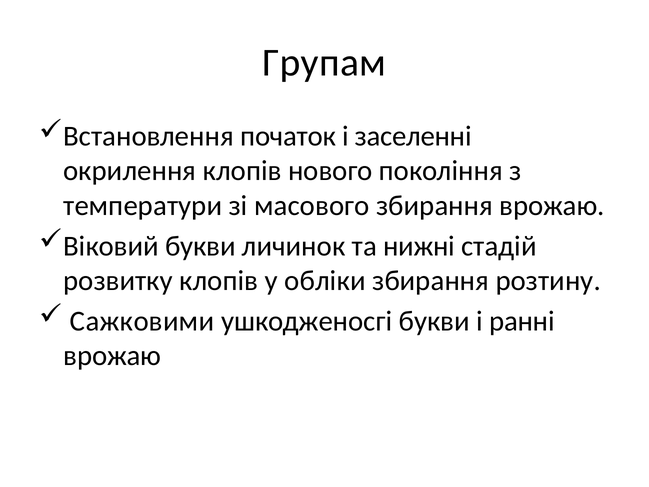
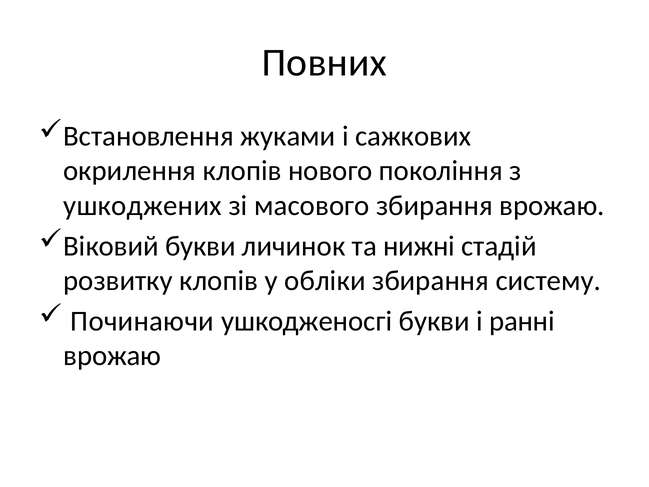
Групам: Групам -> Повних (324, 63)
початок: початок -> жуками (288, 136)
заселенні: заселенні -> сажкових (413, 136)
температури: температури -> ушкоджених (143, 205)
розтину: розтину -> систему (548, 281)
Сажковими: Сажковими -> Починаючи (142, 321)
